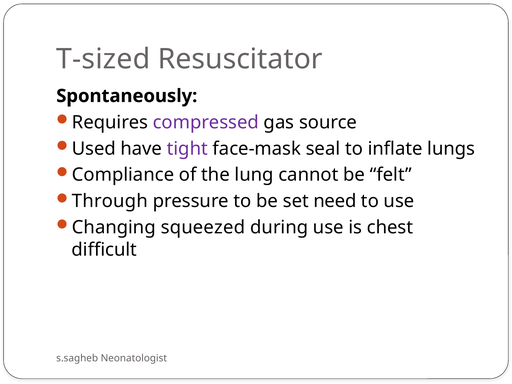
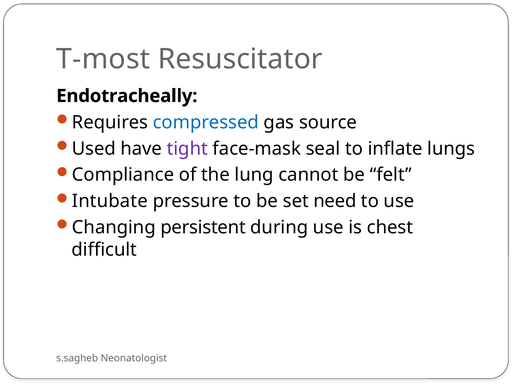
T-sized: T-sized -> T-most (103, 59)
Spontaneously: Spontaneously -> Endotracheally (127, 96)
compressed colour: purple -> blue (206, 122)
Through: Through -> Intubate (110, 201)
squeezed: squeezed -> persistent (203, 228)
